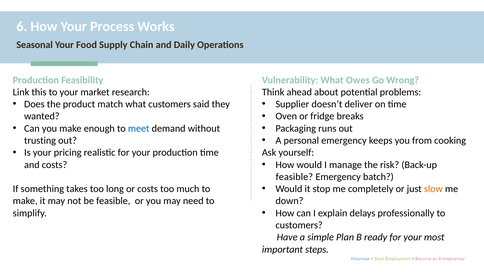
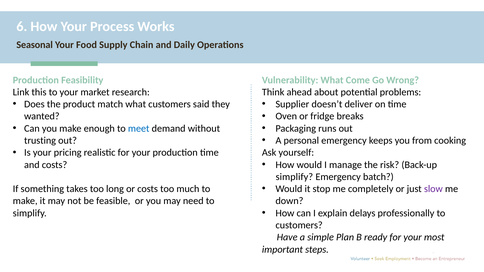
Owes: Owes -> Come (358, 80)
feasible: feasible -> simplify (294, 177)
slow colour: orange -> purple (433, 189)
